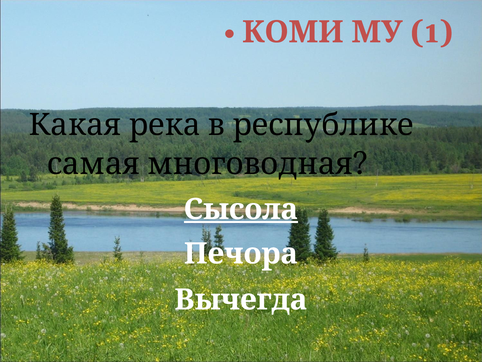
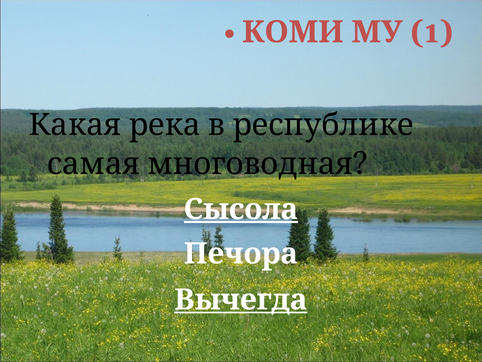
Вычегда underline: none -> present (241, 299)
